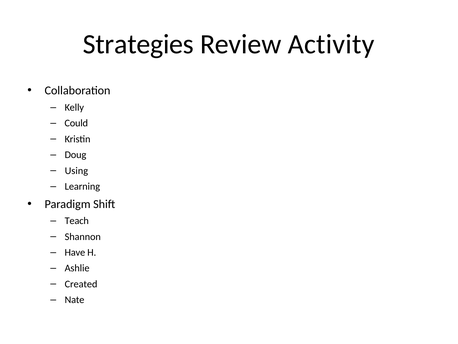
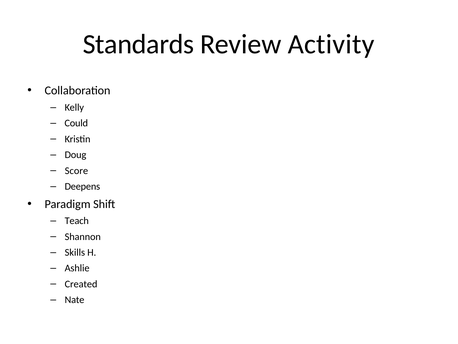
Strategies: Strategies -> Standards (138, 44)
Using: Using -> Score (76, 170)
Learning: Learning -> Deepens (82, 186)
Have: Have -> Skills (75, 252)
